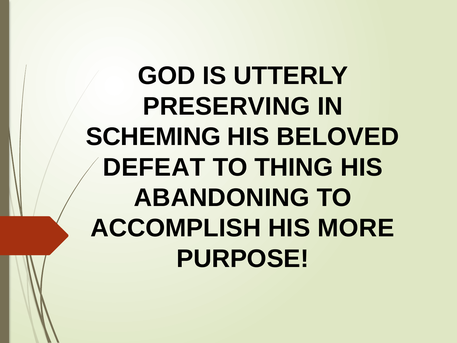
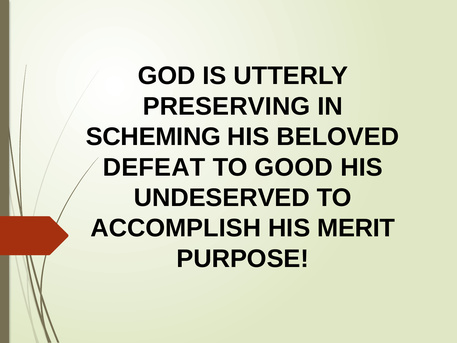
THING: THING -> GOOD (294, 167)
ABANDONING: ABANDONING -> UNDESERVED (222, 198)
MORE: MORE -> MERIT (356, 228)
